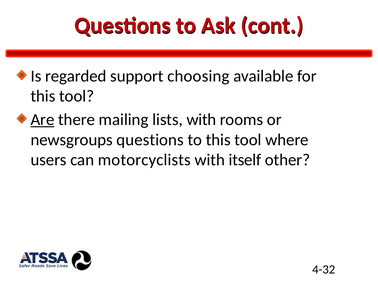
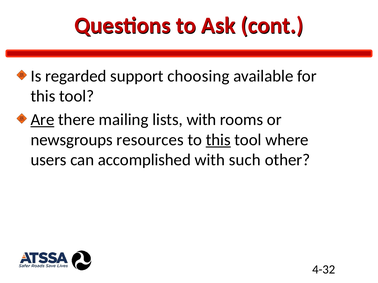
newsgroups questions: questions -> resources (150, 140)
this underline: none -> present (218, 140)
motorcyclists: motorcyclists -> accomplished (144, 160)
itself: itself -> such (245, 160)
